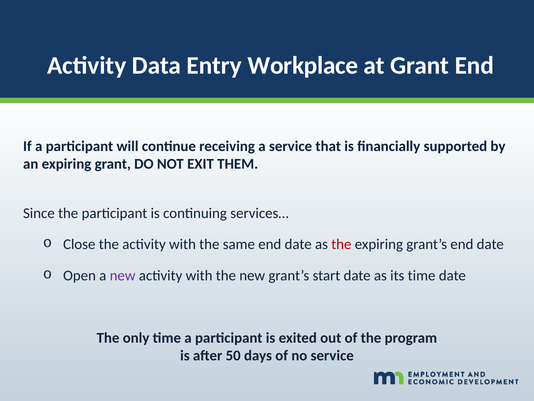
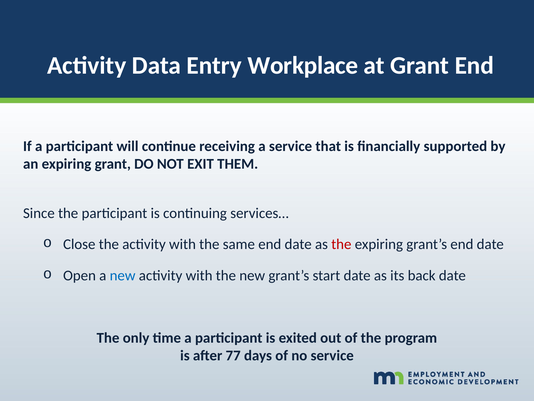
new colour: purple -> blue (123, 275)
its time: time -> back (422, 275)
50: 50 -> 77 (233, 355)
